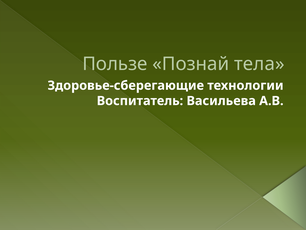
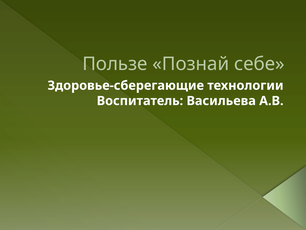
тела: тела -> себе (259, 64)
